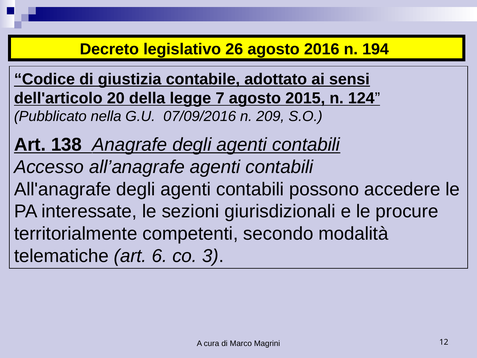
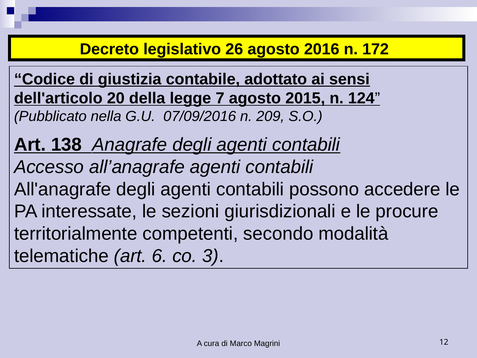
194: 194 -> 172 (376, 49)
